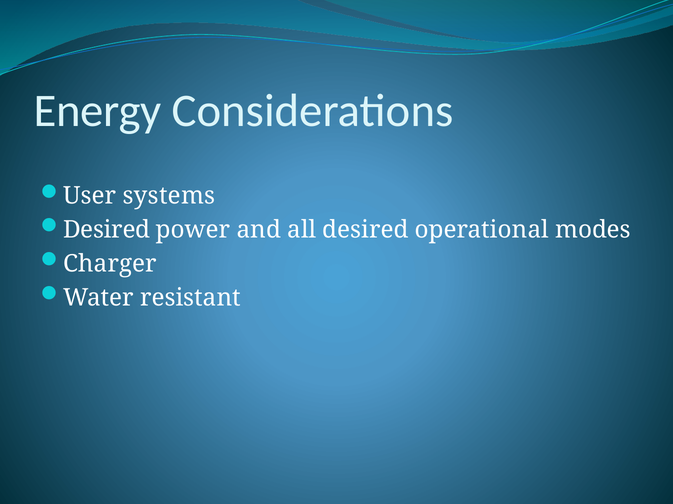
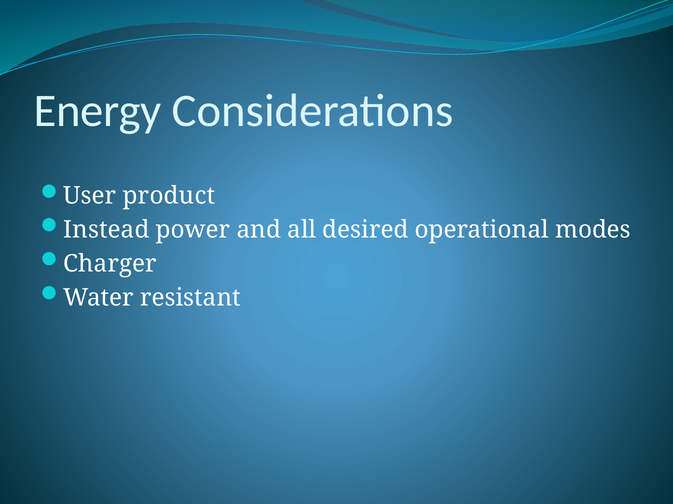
systems: systems -> product (169, 196)
Desired: Desired -> Instead (107, 230)
